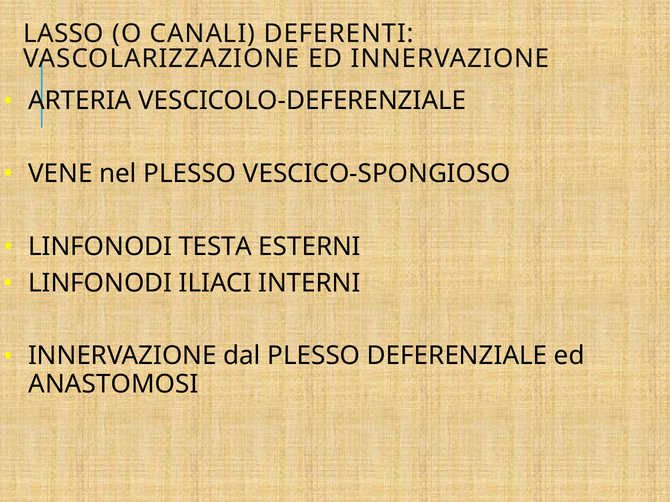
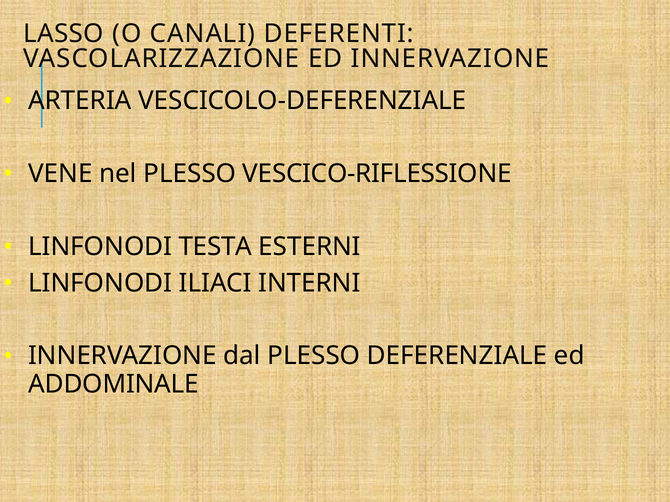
VESCICO-SPONGIOSO: VESCICO-SPONGIOSO -> VESCICO-RIFLESSIONE (377, 174)
ANASTOMOSI: ANASTOMOSI -> ADDOMINALE (114, 384)
